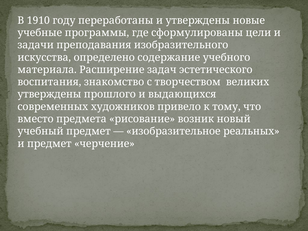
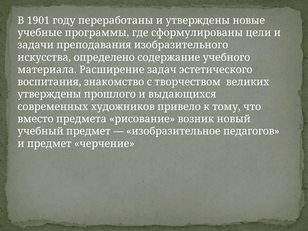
1910: 1910 -> 1901 (38, 20)
реальных: реальных -> педагогов (251, 131)
